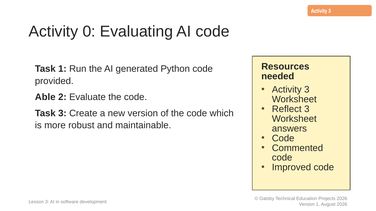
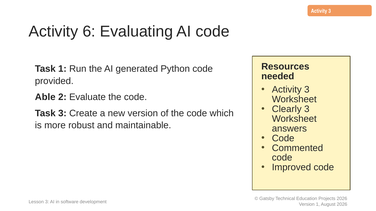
0: 0 -> 6 (89, 32)
Reflect: Reflect -> Clearly (287, 109)
